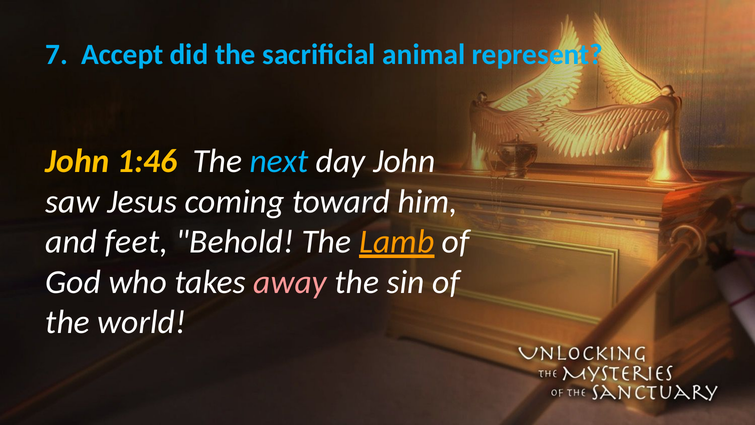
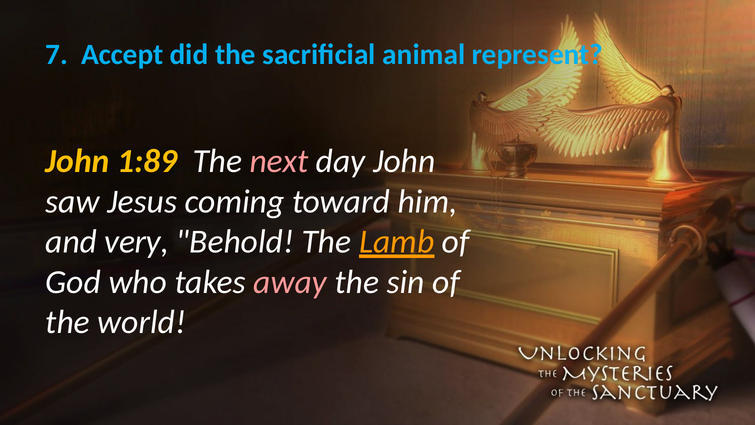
1:46: 1:46 -> 1:89 (147, 161)
next colour: light blue -> pink (279, 161)
feet: feet -> very (137, 242)
